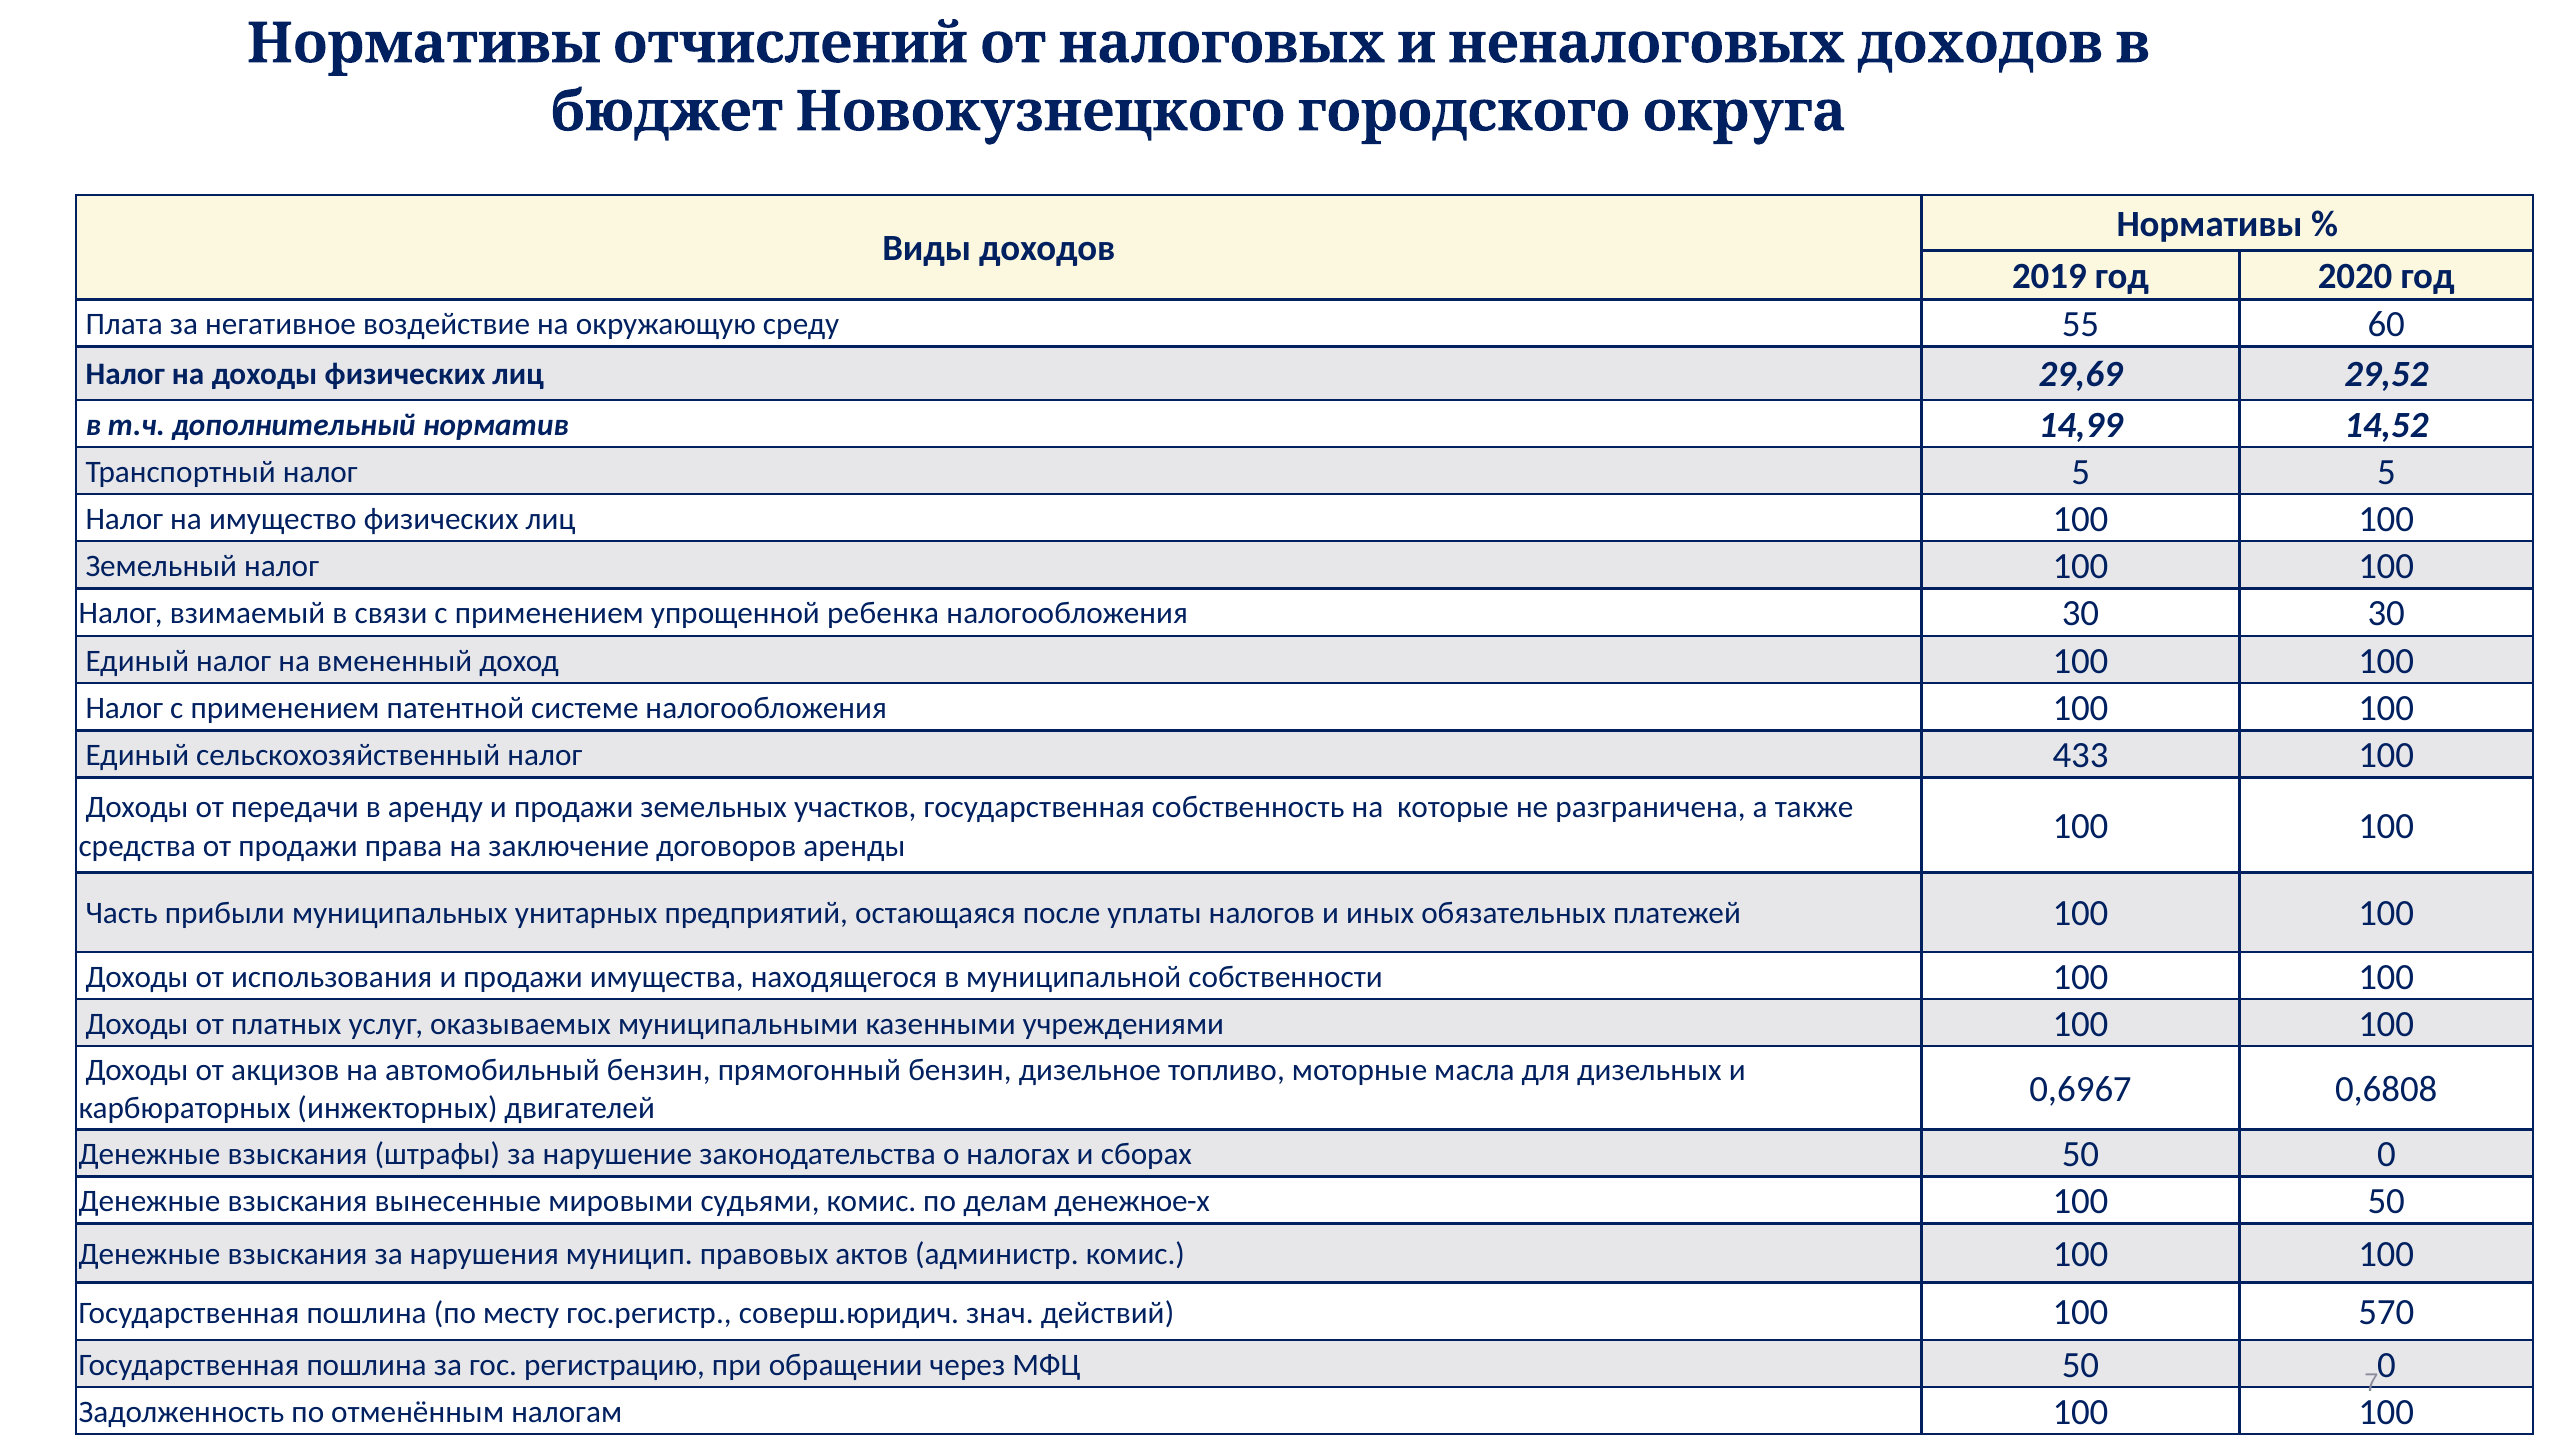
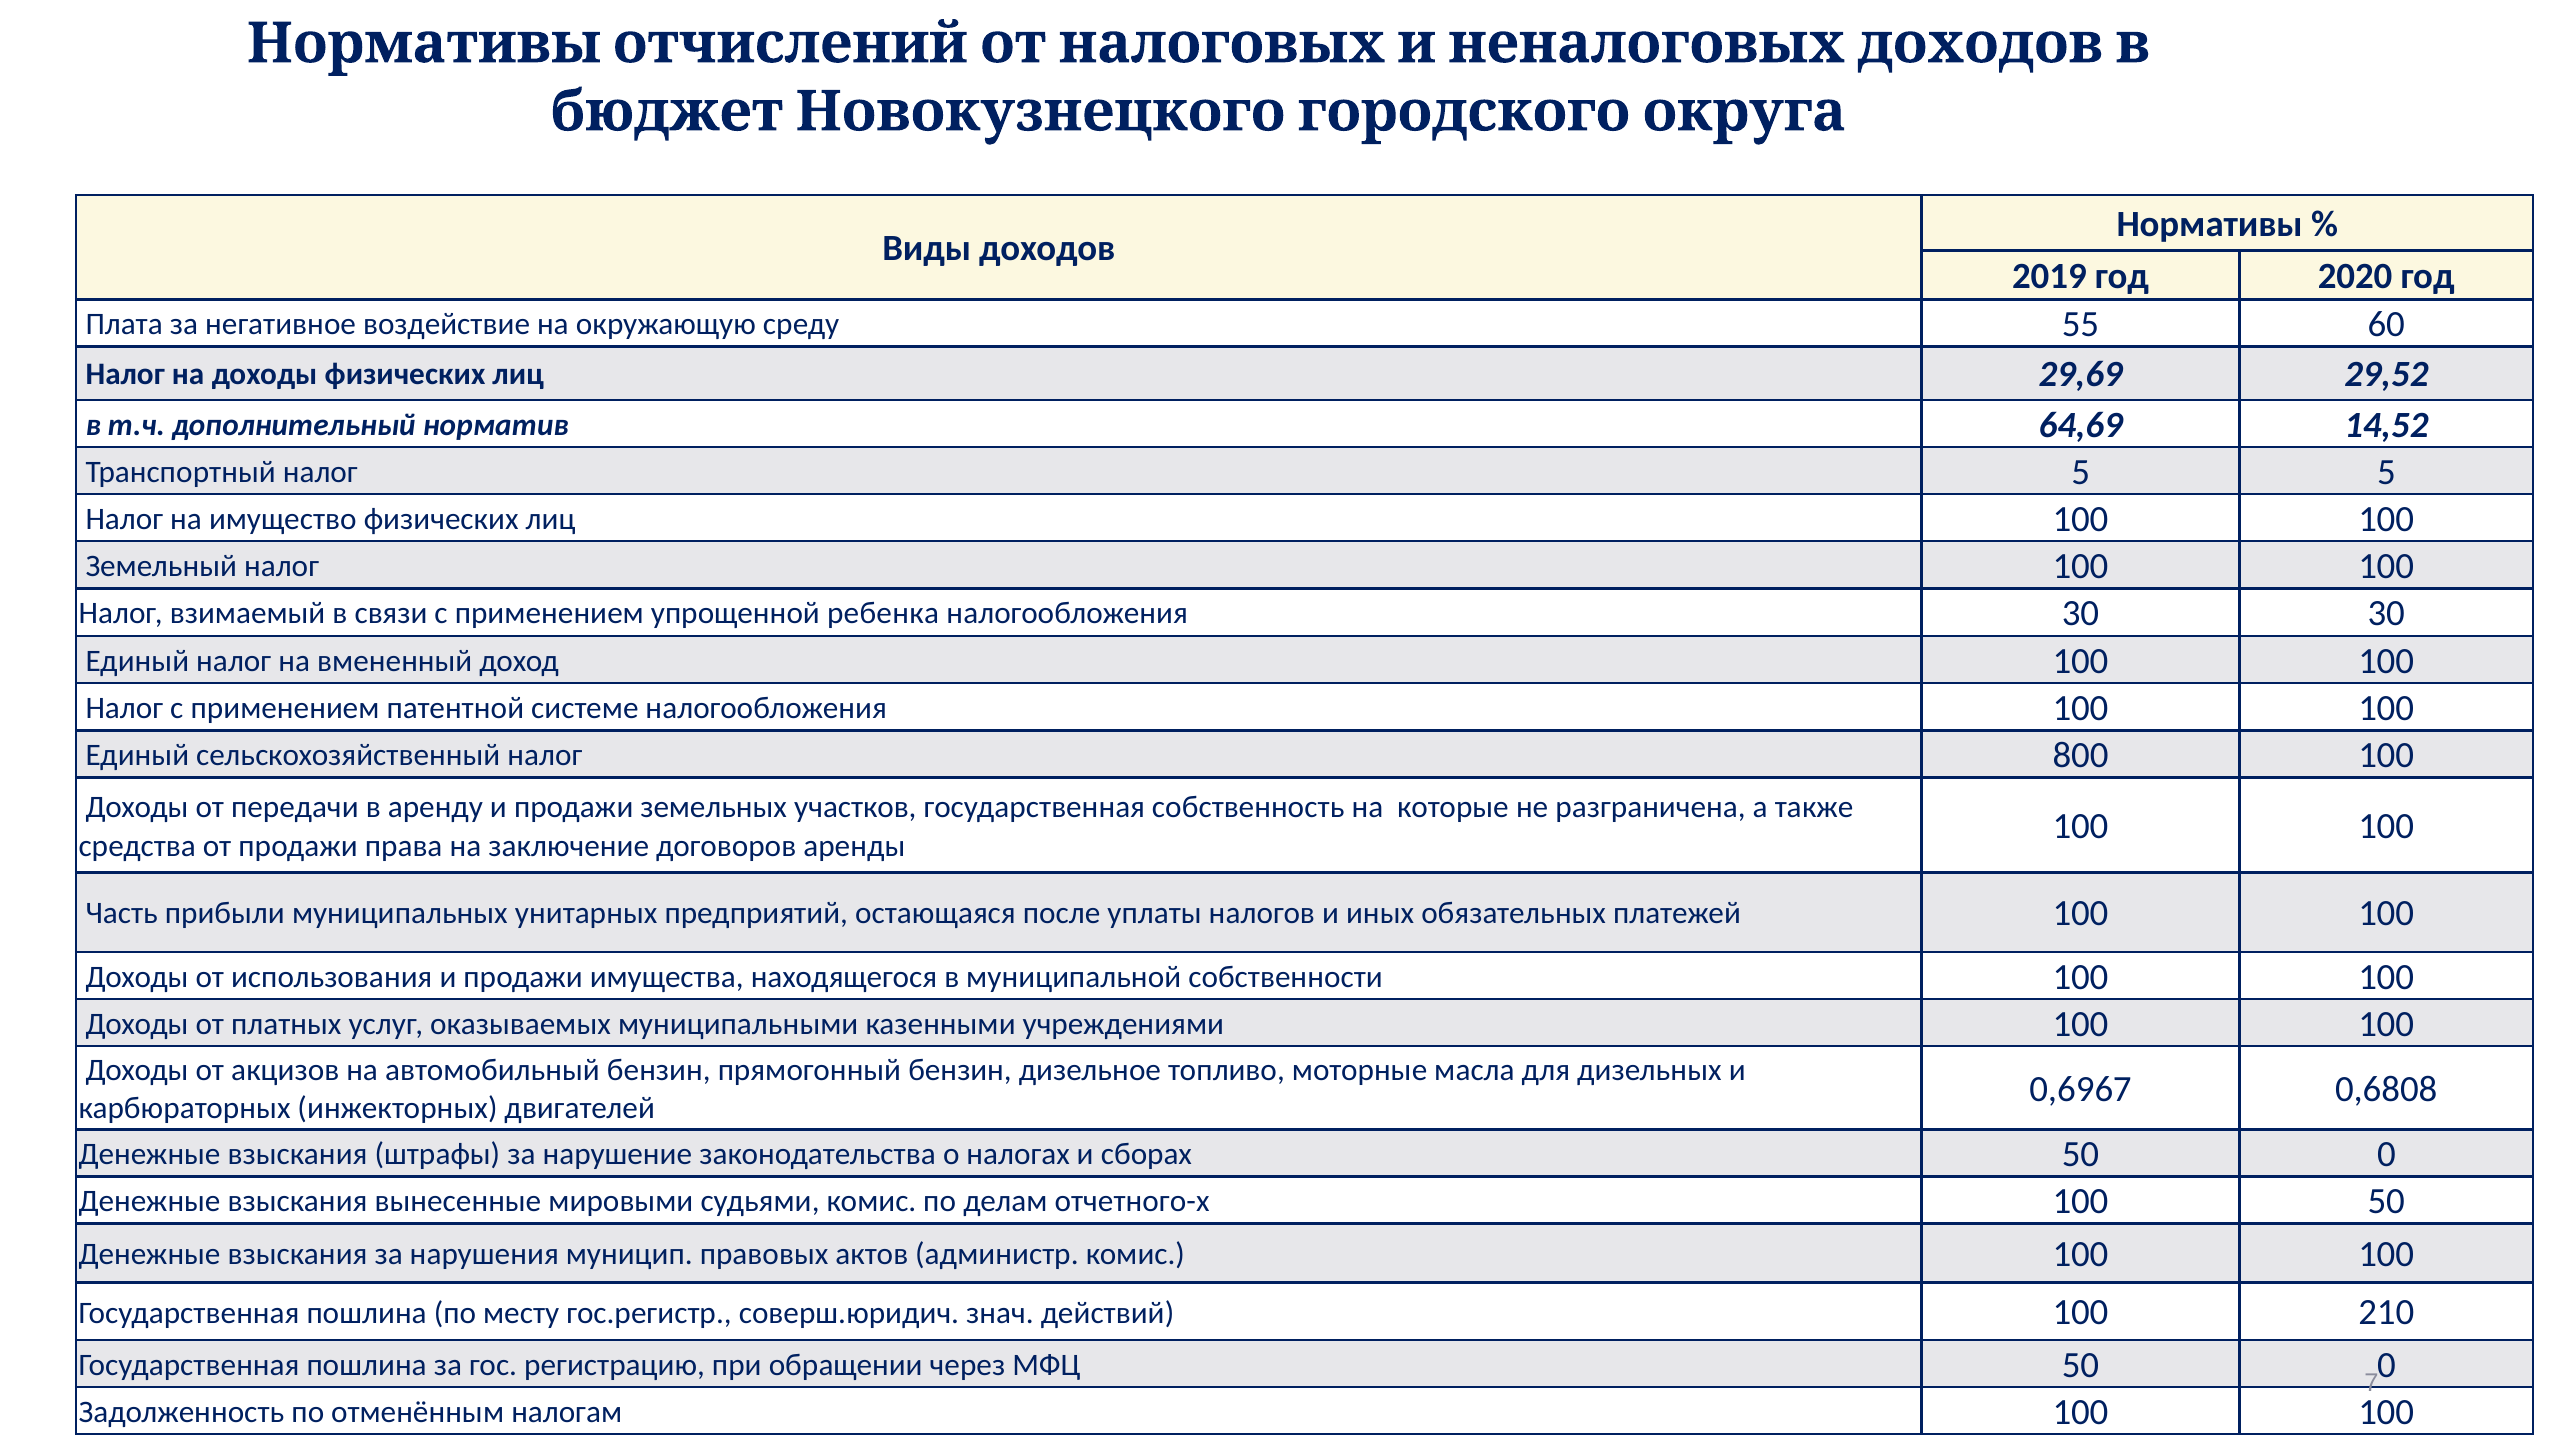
14,99: 14,99 -> 64,69 (2081, 425)
433: 433 -> 800 (2081, 755)
денежное-х: денежное-х -> отчетного-х (1132, 1201)
570: 570 -> 210 (2386, 1312)
